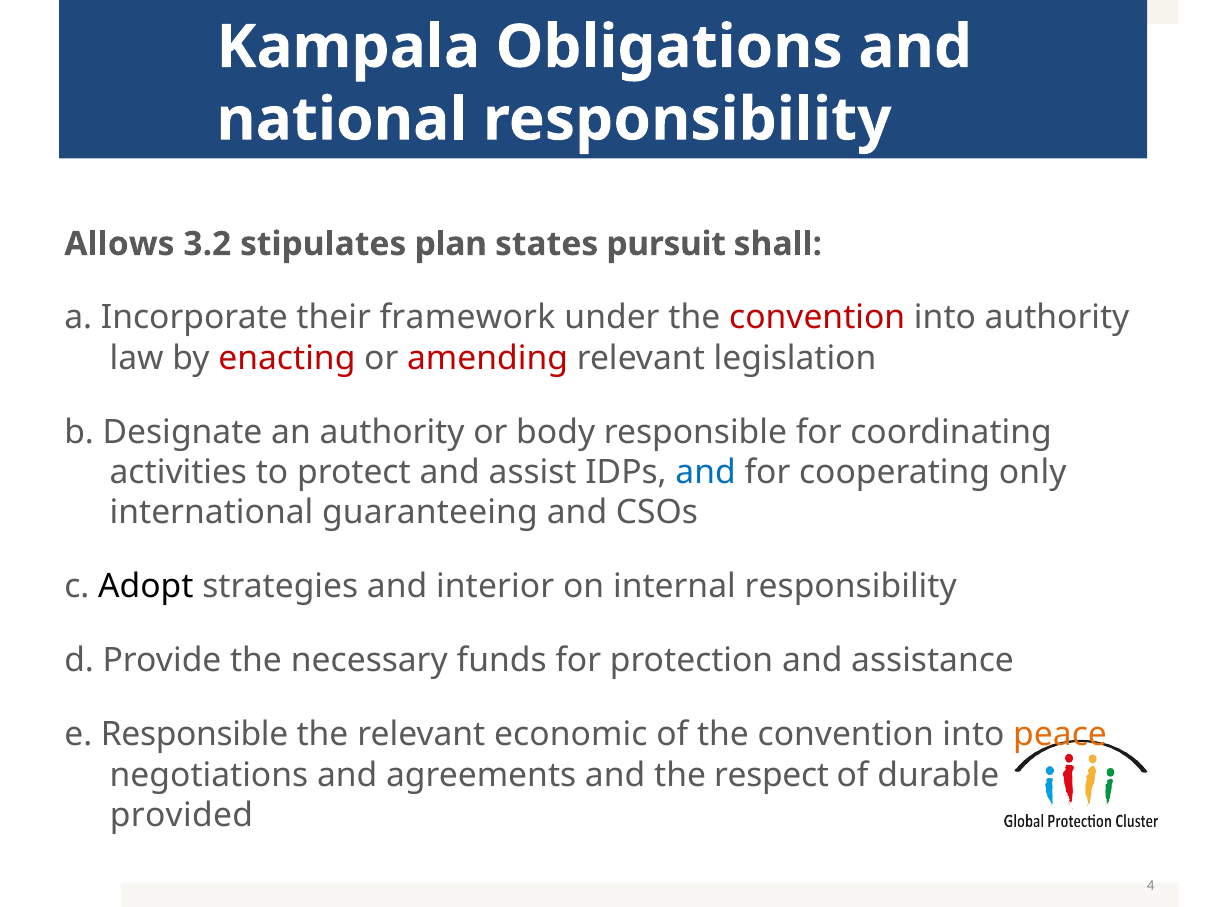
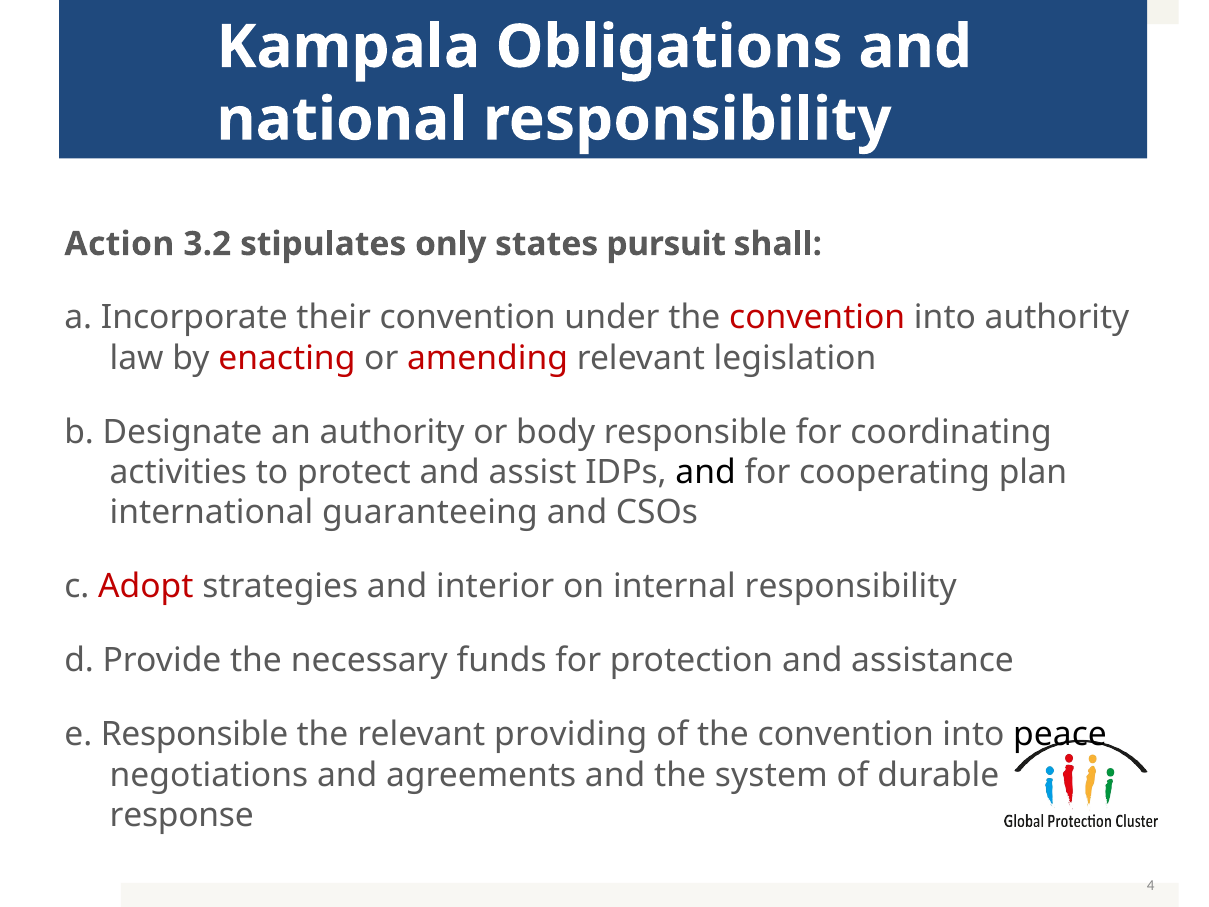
Allows: Allows -> Action (119, 244)
plan: plan -> only (451, 244)
their framework: framework -> convention (468, 318)
and colour: blue -> black (706, 472)
only: only -> plan (1033, 472)
Adopt colour: black -> red (146, 587)
economic: economic -> providing (571, 734)
peace colour: orange -> black (1060, 734)
respect: respect -> system (771, 775)
provided: provided -> response (182, 815)
